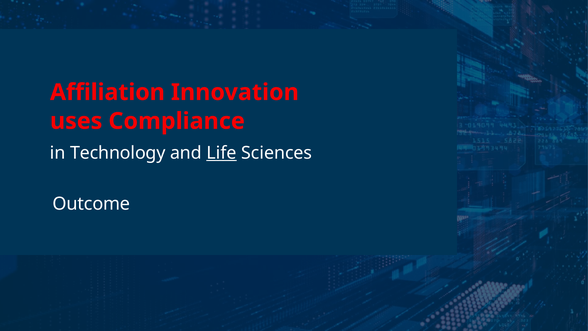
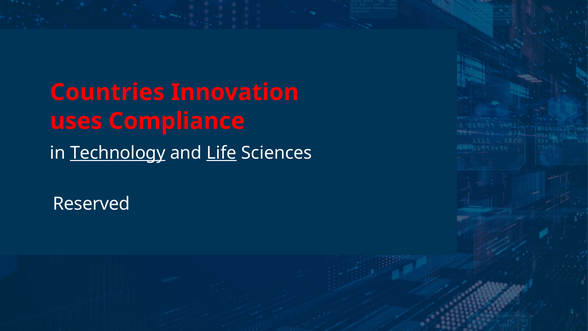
Affiliation: Affiliation -> Countries (107, 92)
Technology underline: none -> present (118, 153)
Outcome: Outcome -> Reserved (91, 204)
